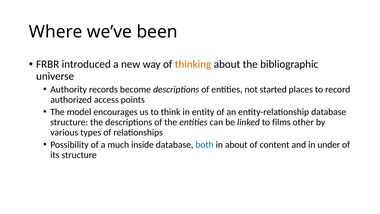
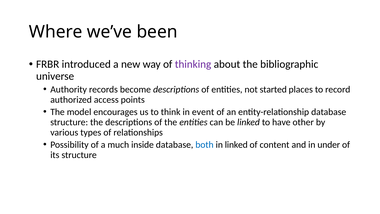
thinking colour: orange -> purple (193, 64)
entity: entity -> event (203, 112)
films: films -> have (281, 122)
in about: about -> linked (236, 145)
